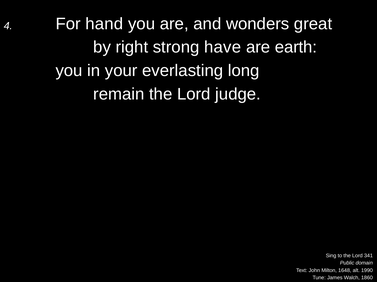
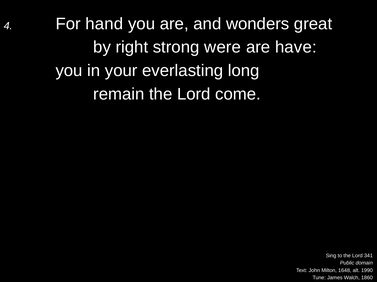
have: have -> were (223, 47)
earth: earth -> have (296, 47)
judge: judge -> come (238, 94)
